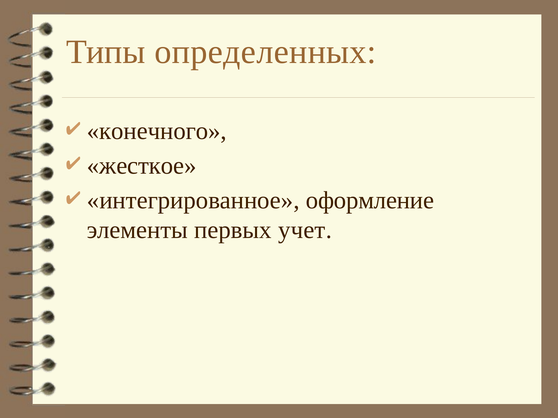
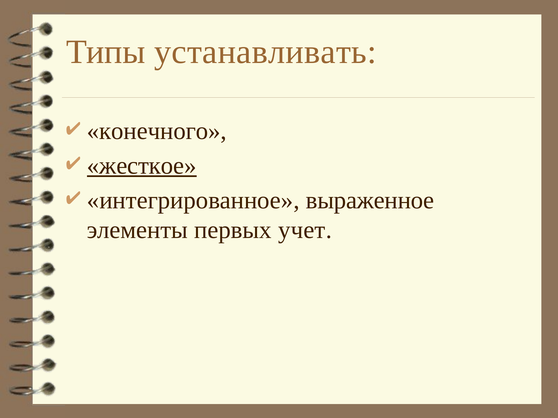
определенных: определенных -> устанавливать (265, 52)
жесткое underline: none -> present (142, 166)
оформление: оформление -> выраженное (370, 200)
